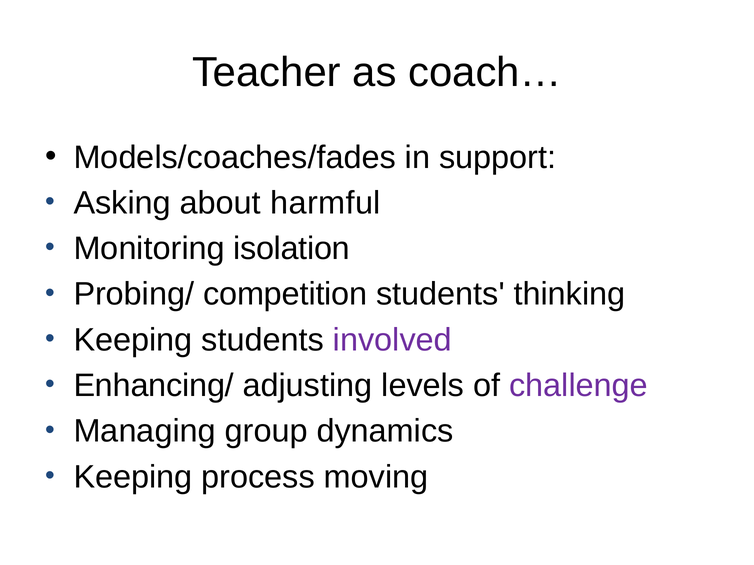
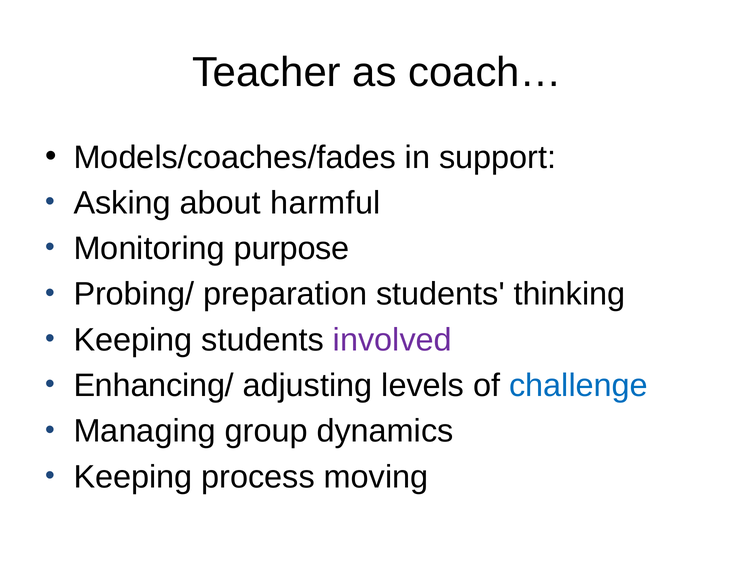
isolation: isolation -> purpose (292, 249)
competition: competition -> preparation (285, 295)
challenge colour: purple -> blue (579, 386)
